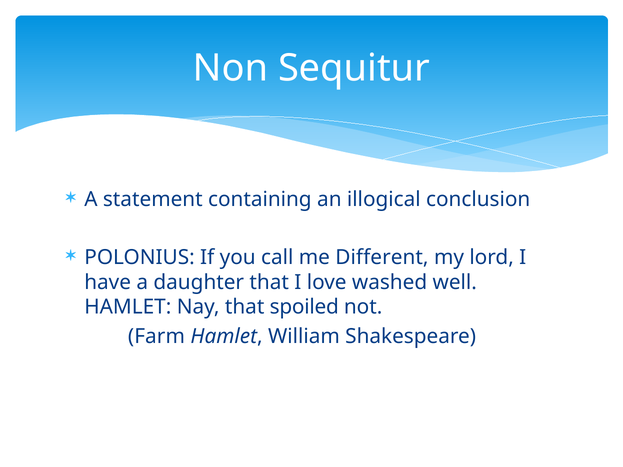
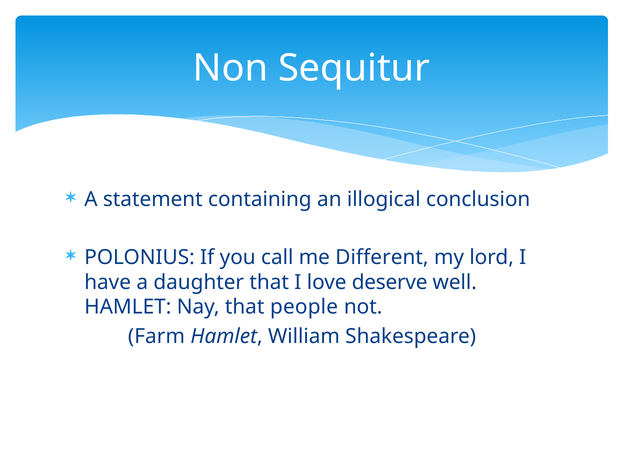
washed: washed -> deserve (390, 282)
spoiled: spoiled -> people (304, 307)
